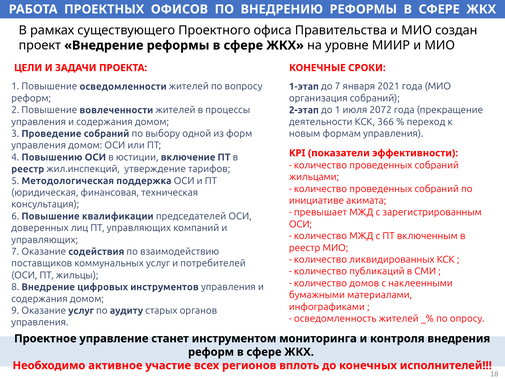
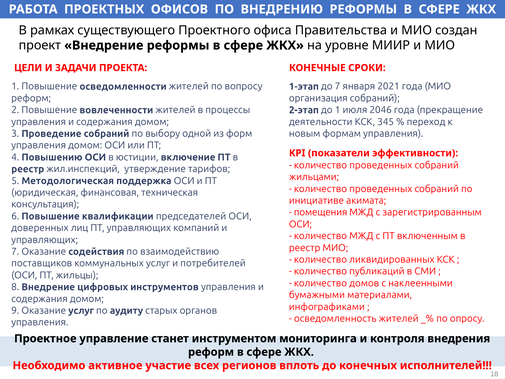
2072: 2072 -> 2046 (381, 110)
366: 366 -> 345 (386, 122)
превышает: превышает -> помещения (321, 212)
